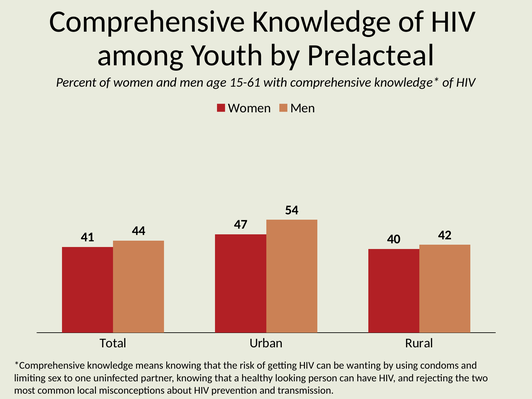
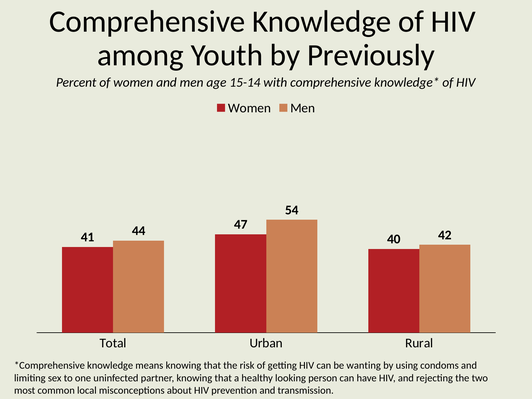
Prelacteal: Prelacteal -> Previously (371, 55)
15-61: 15-61 -> 15-14 (245, 83)
